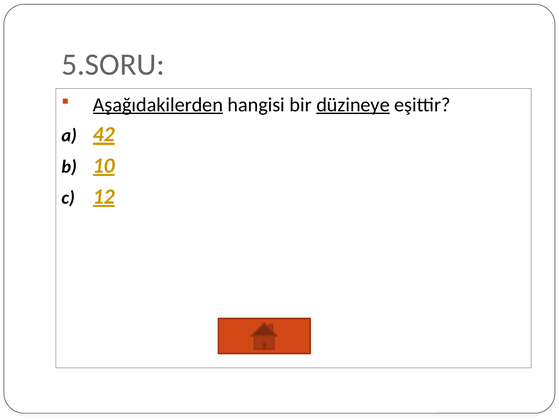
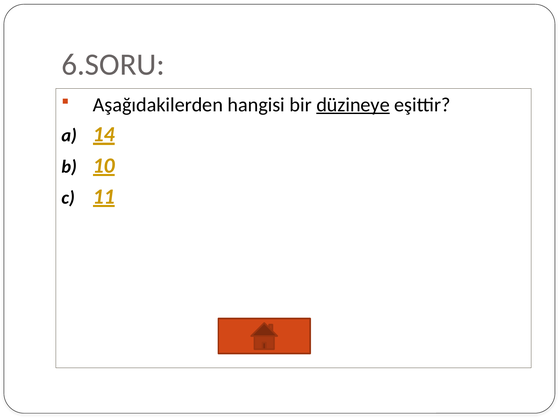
5.SORU: 5.SORU -> 6.SORU (113, 65)
Aşağıdakilerden underline: present -> none (158, 105)
42: 42 -> 14 (104, 135)
12: 12 -> 11 (104, 197)
